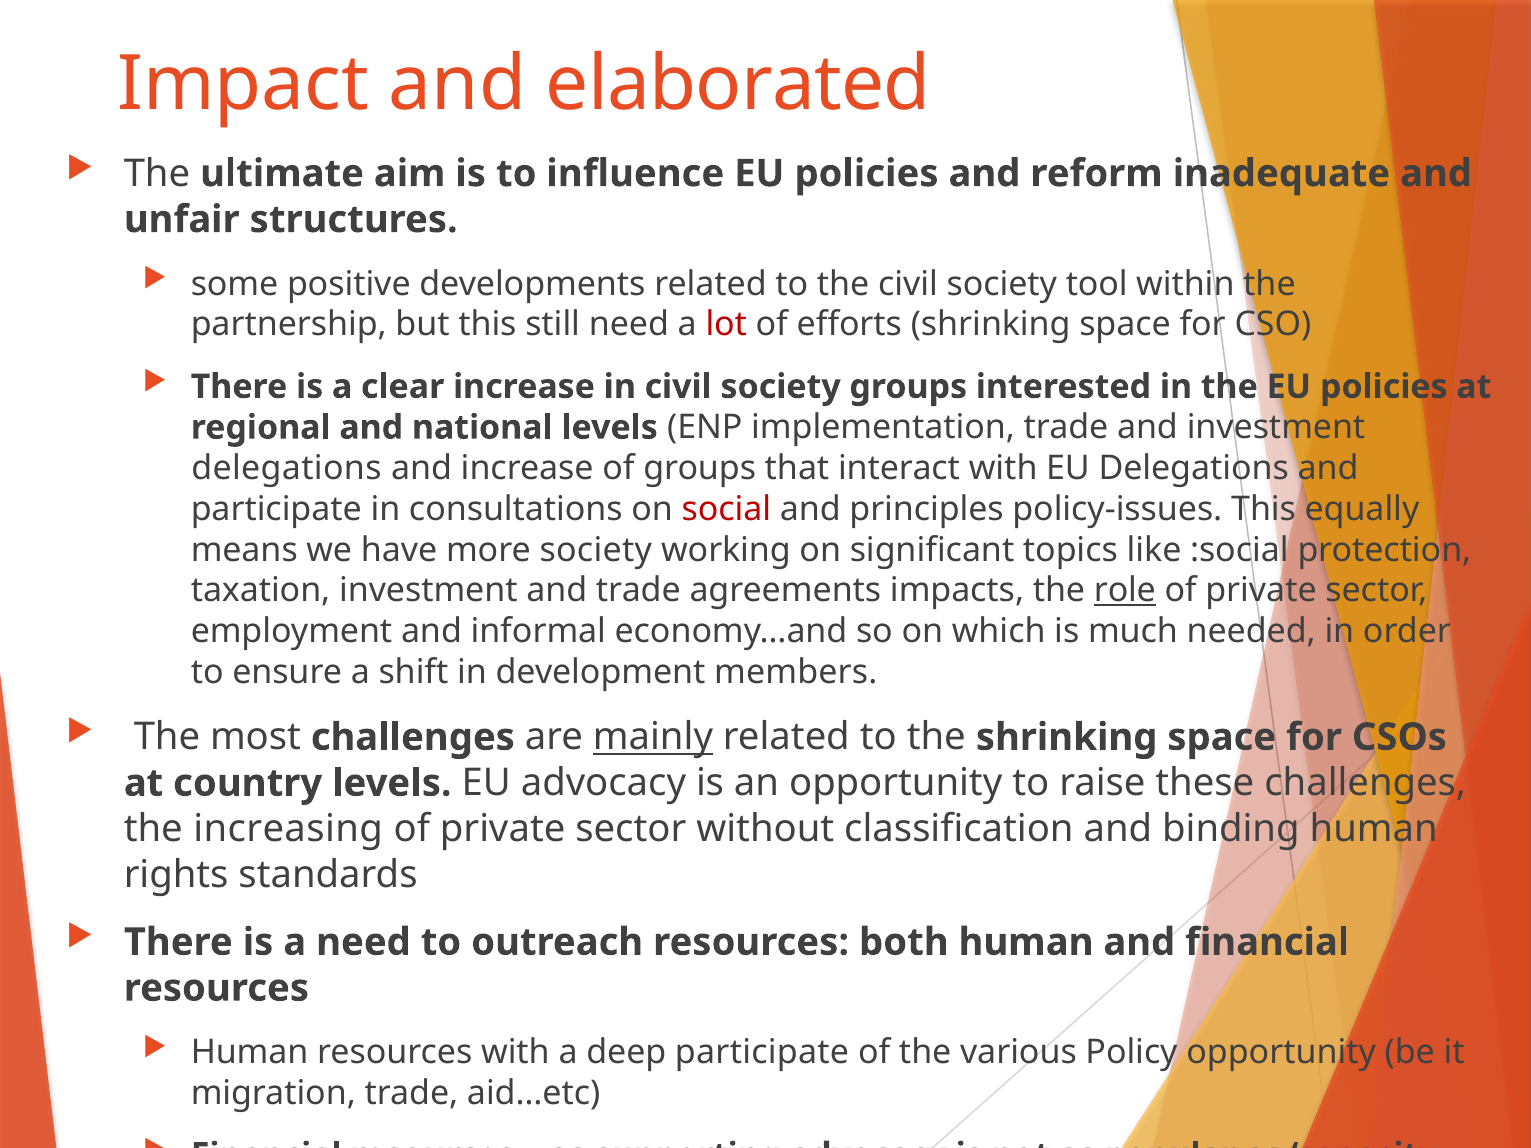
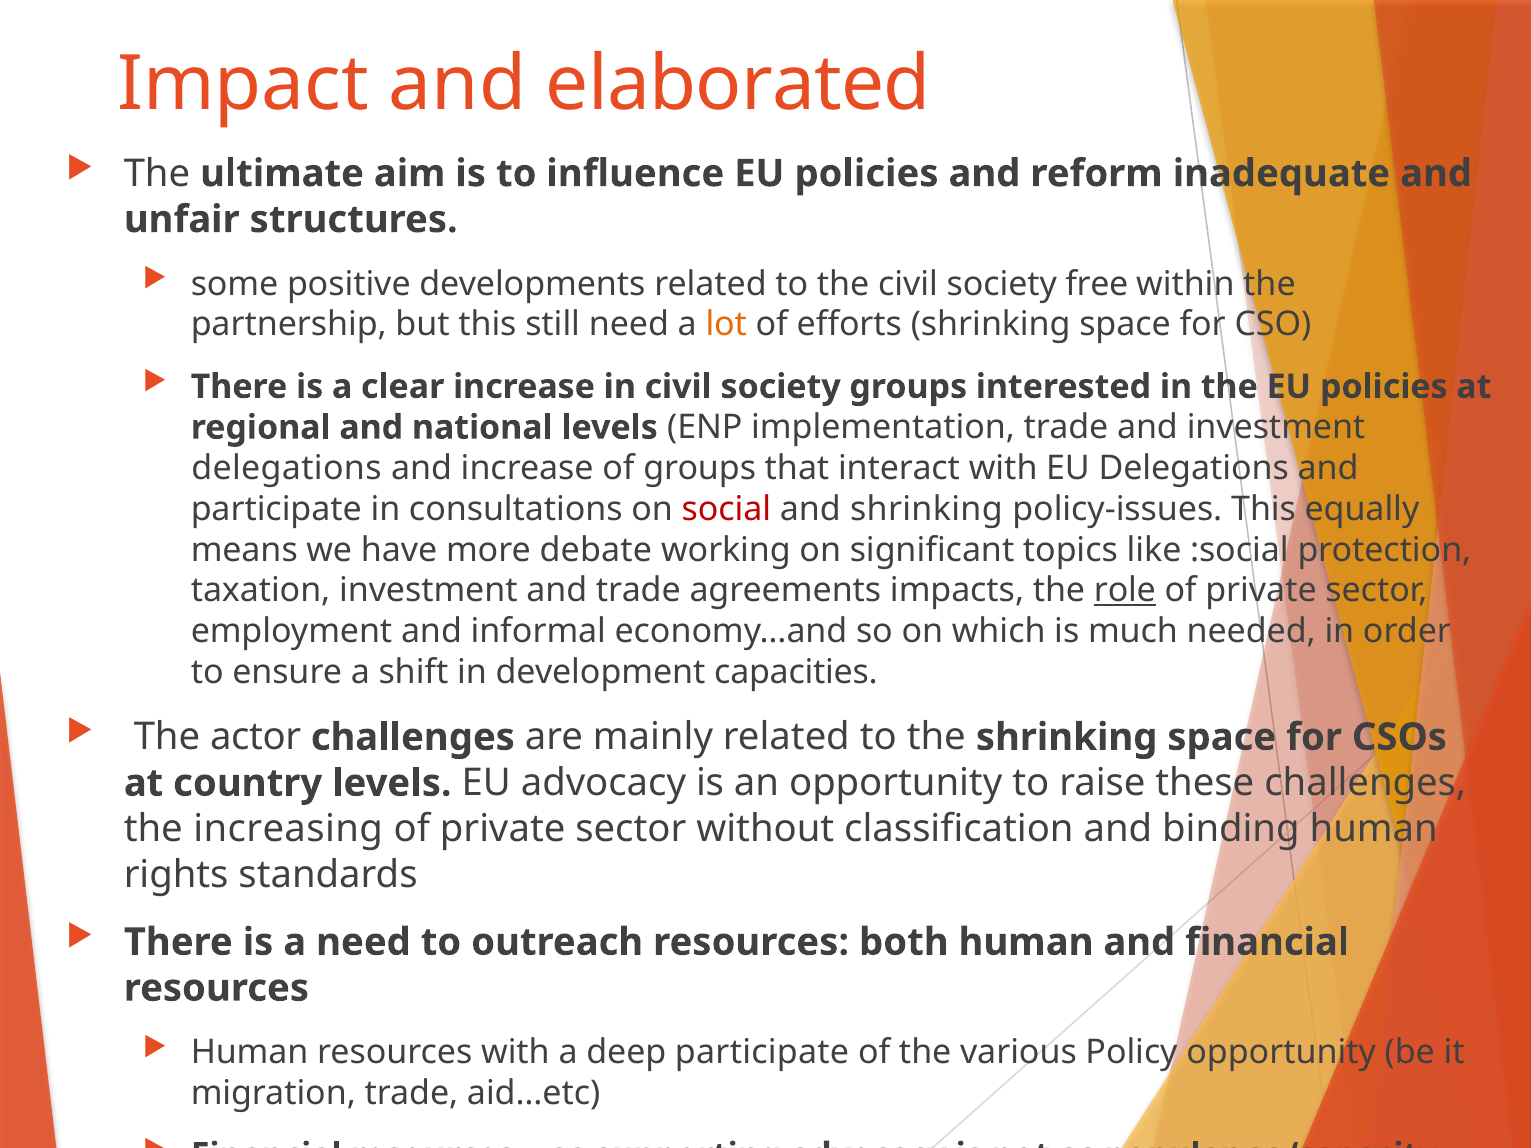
tool: tool -> free (1097, 284)
lot colour: red -> orange (726, 325)
and principles: principles -> shrinking (926, 509)
more society: society -> debate (596, 550)
members: members -> capacities (796, 672)
most: most -> actor (256, 737)
mainly underline: present -> none (653, 737)
